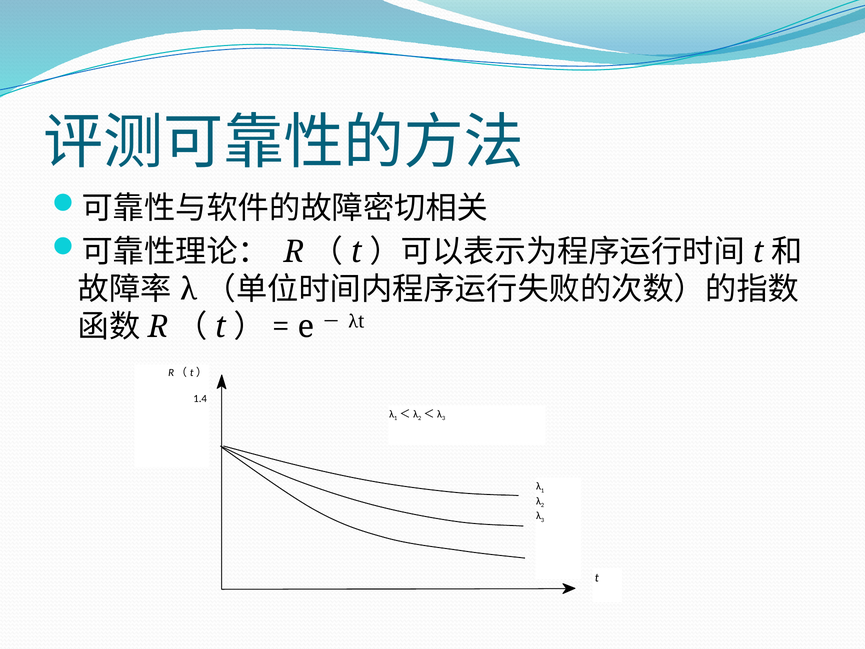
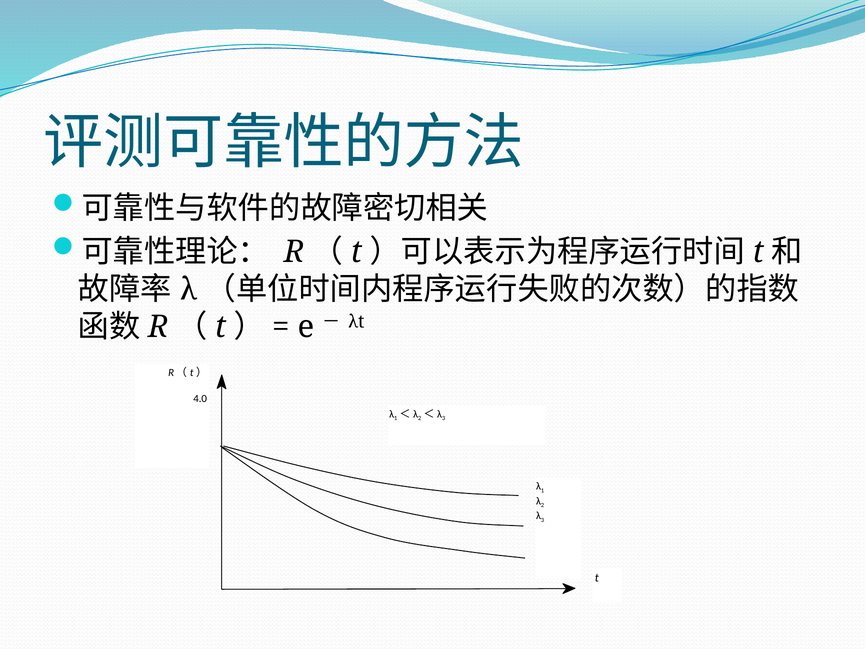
1.4: 1.4 -> 4.0 (200, 399)
